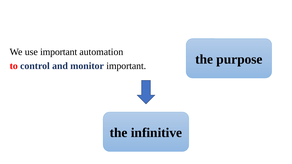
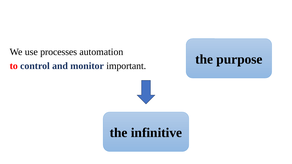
use important: important -> processes (59, 52)
